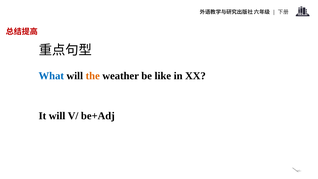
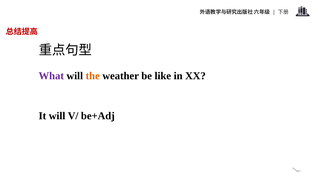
What colour: blue -> purple (51, 76)
